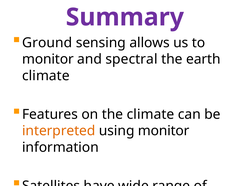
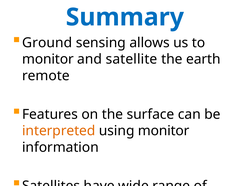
Summary colour: purple -> blue (125, 17)
spectral: spectral -> satellite (131, 59)
climate: climate -> remote (46, 76)
the climate: climate -> surface (151, 114)
